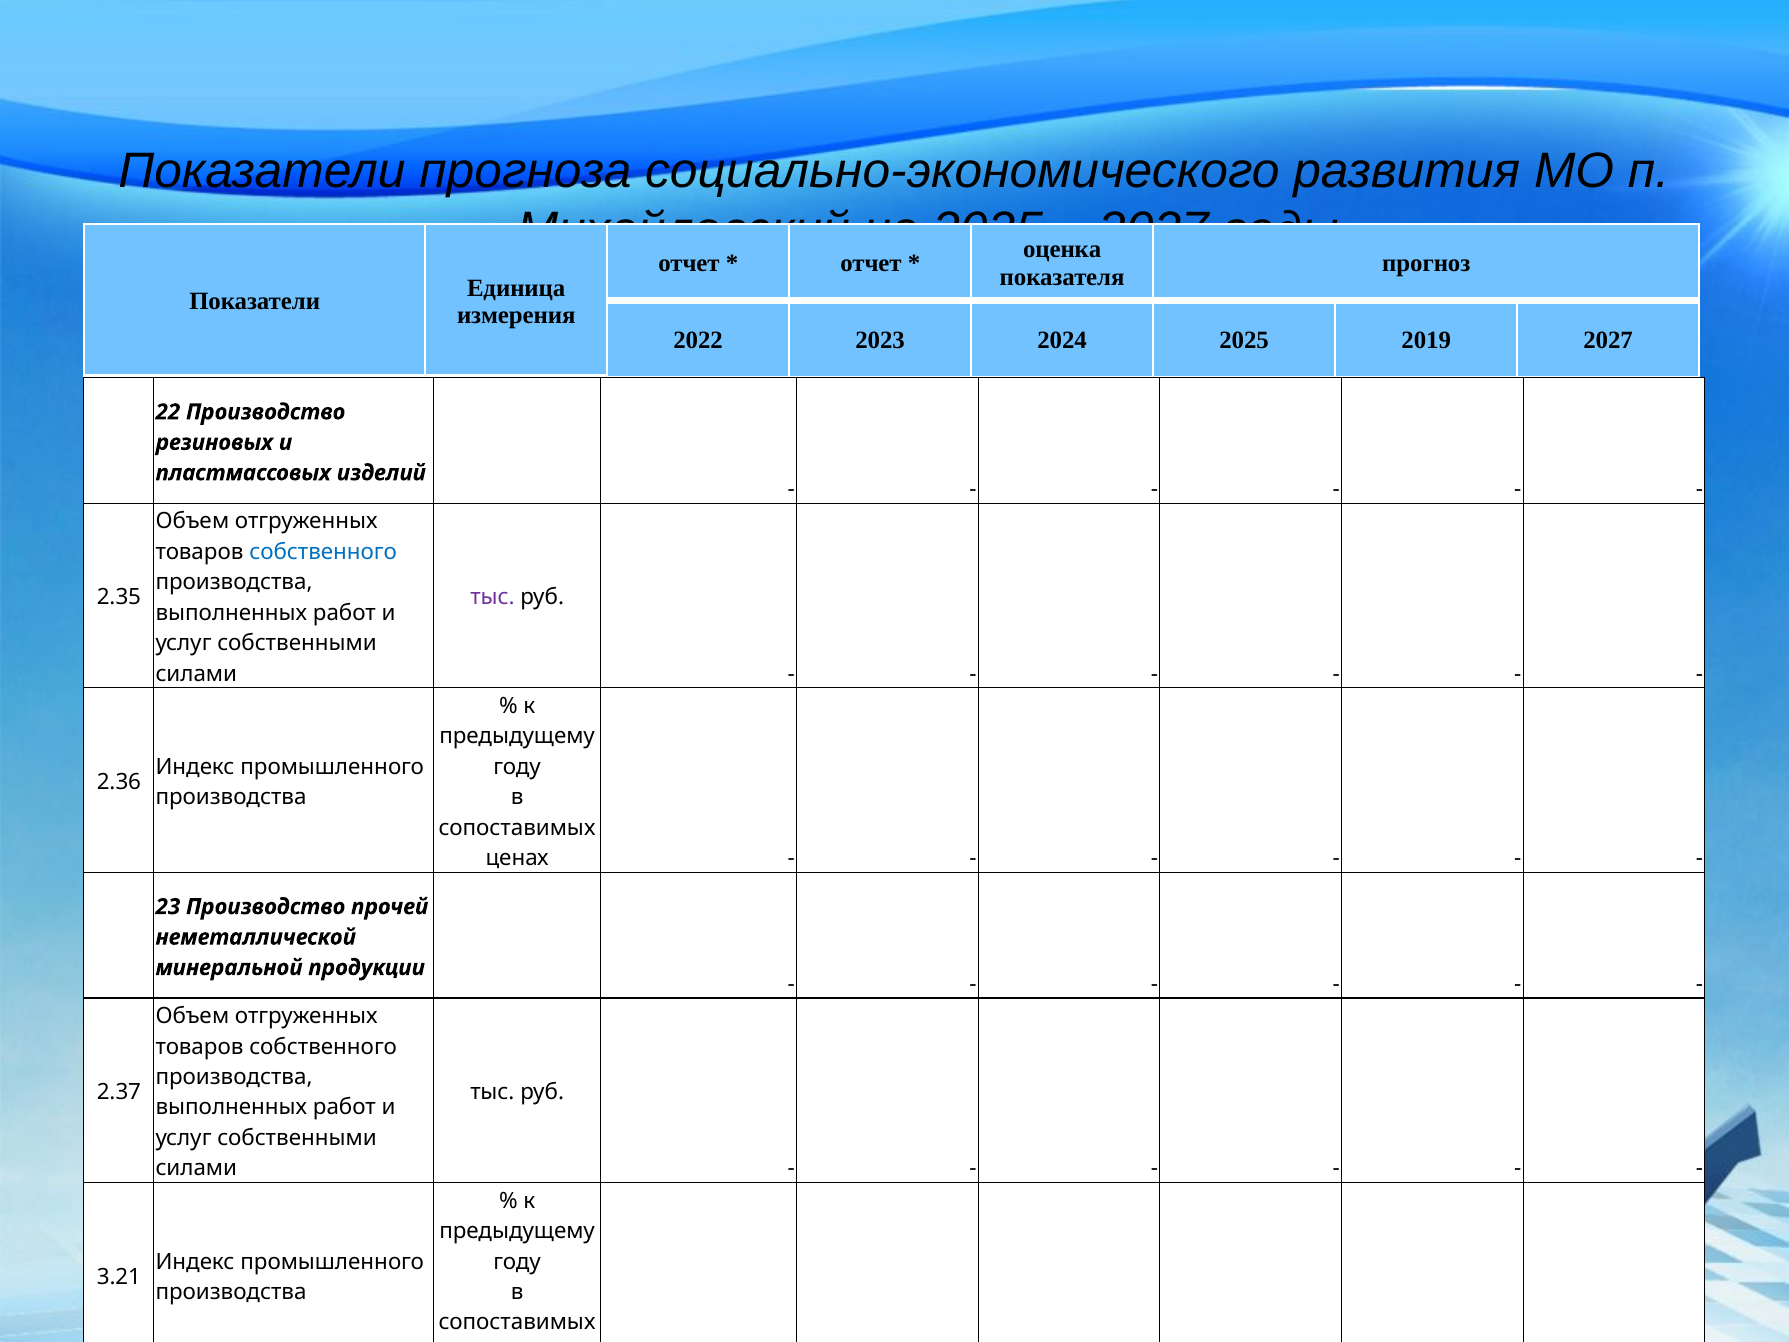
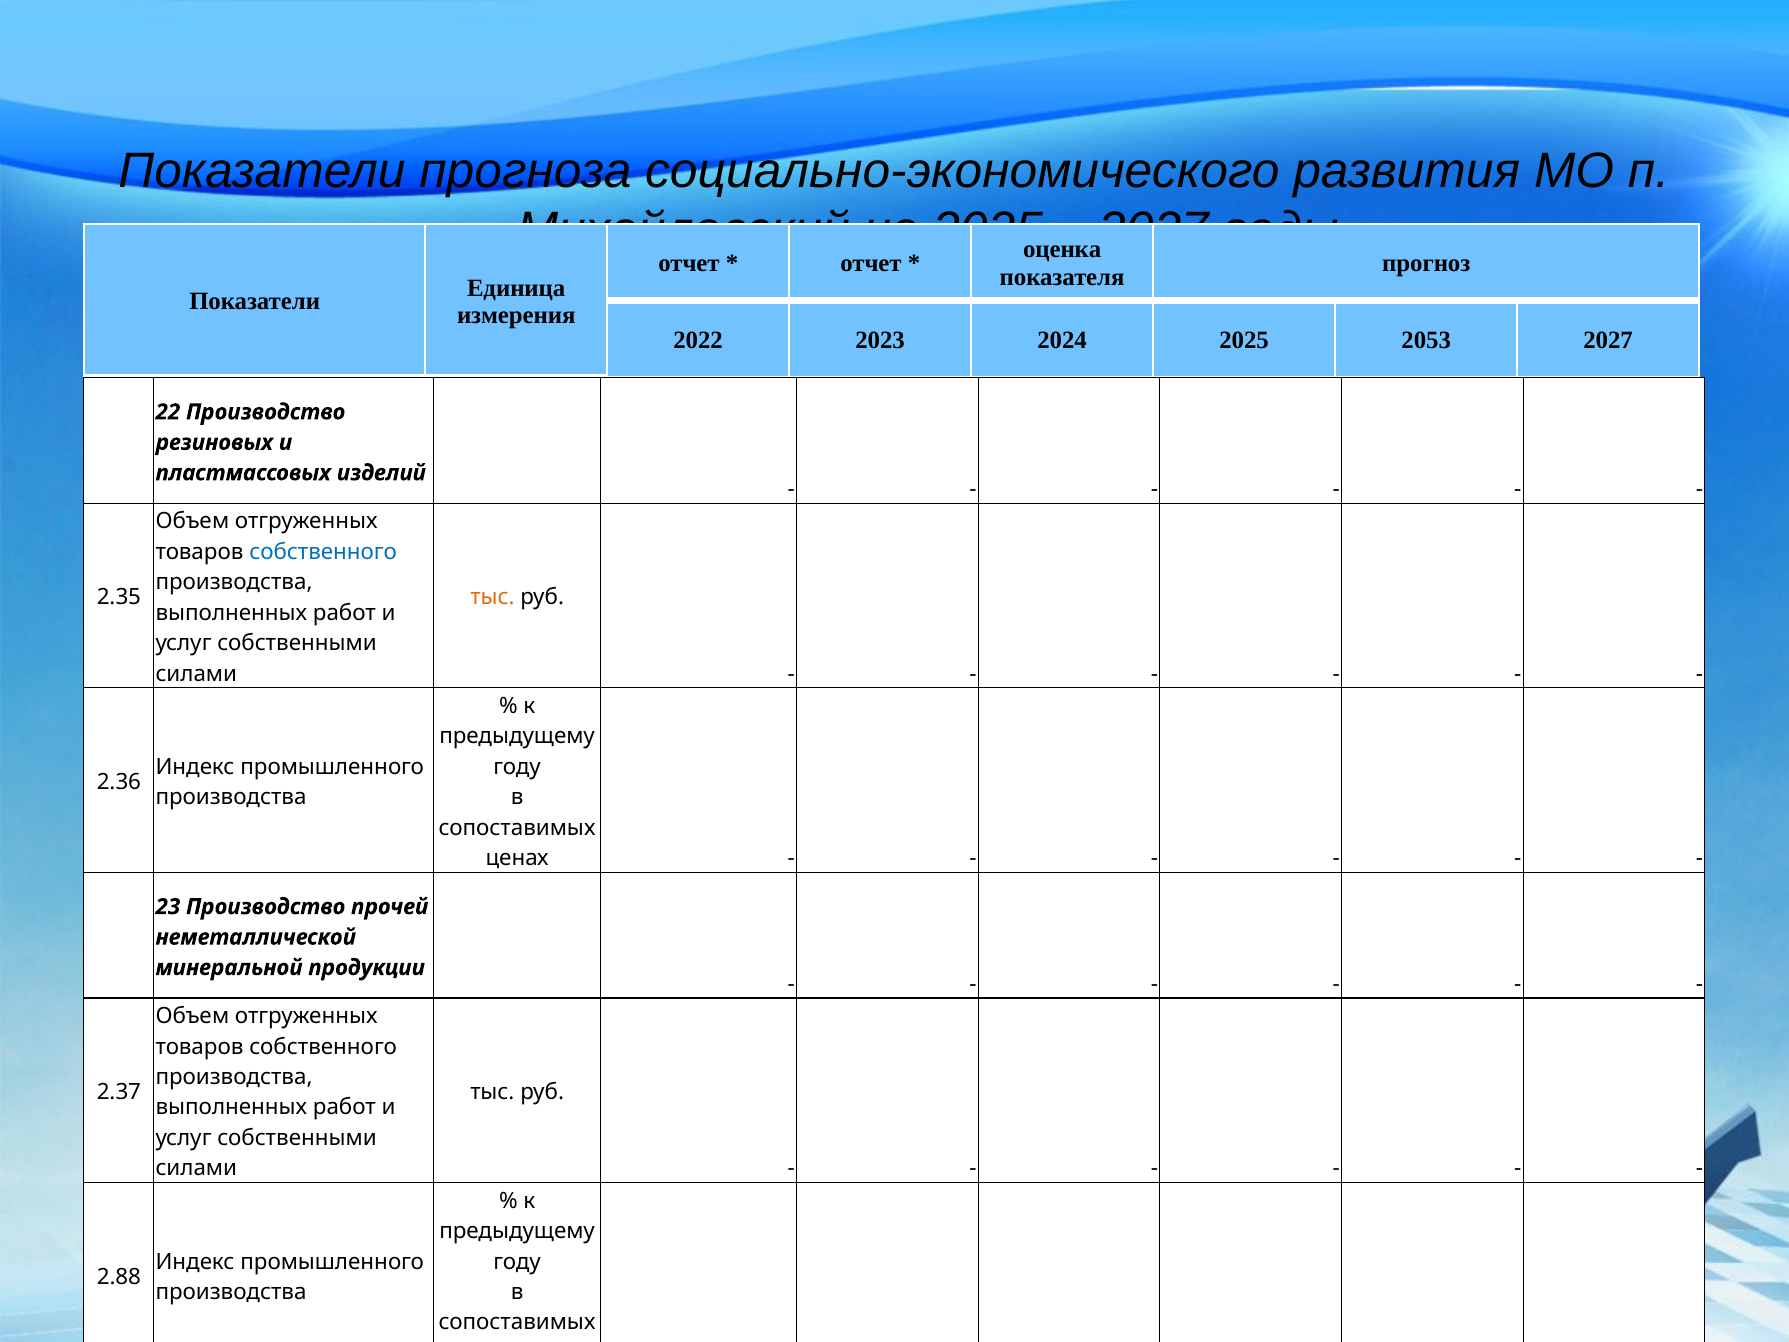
2019: 2019 -> 2053 (1426, 340)
тыс colour: purple -> orange (492, 597)
3.21: 3.21 -> 2.88 (119, 1277)
